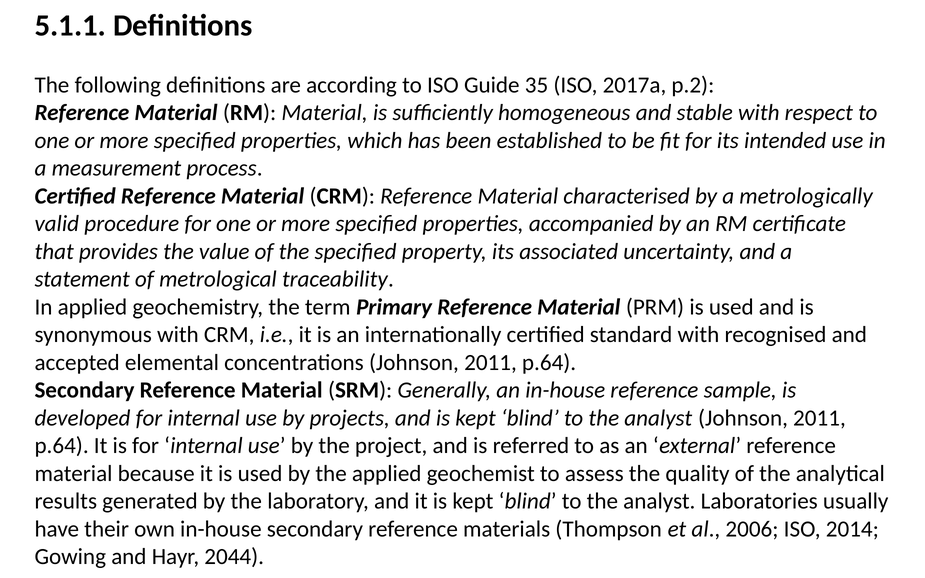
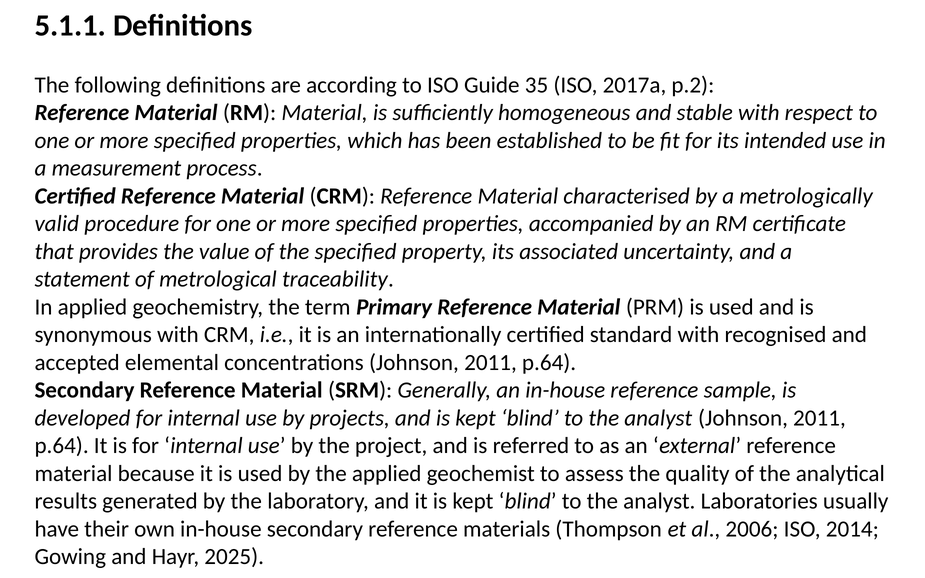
2044: 2044 -> 2025 (234, 557)
